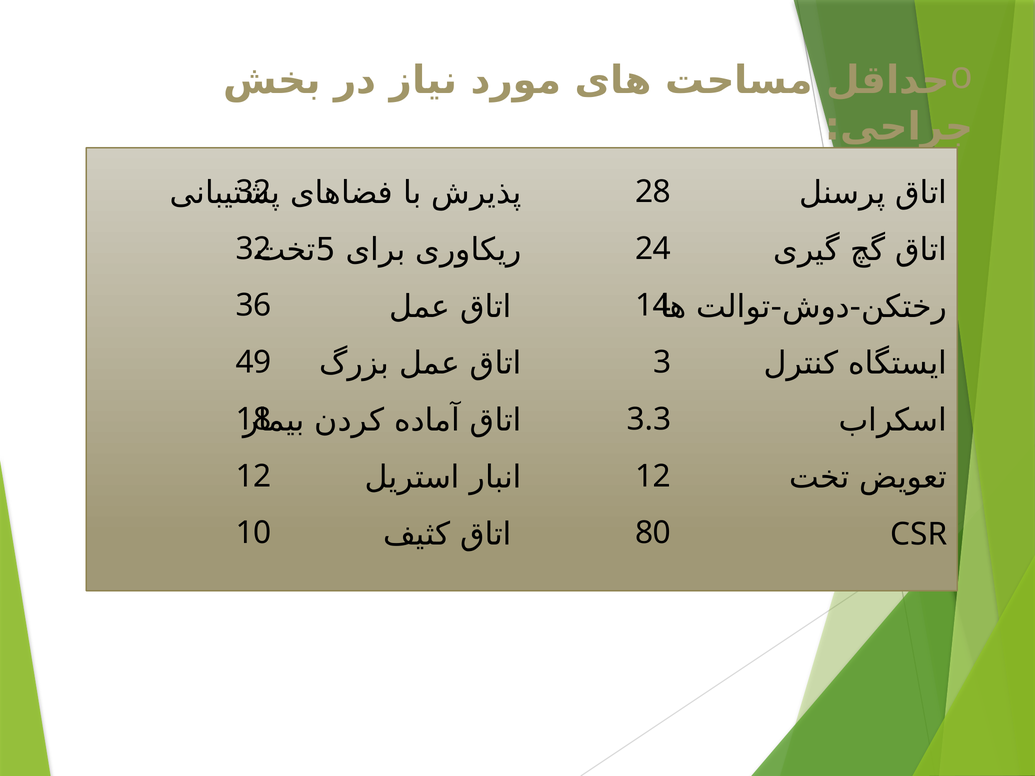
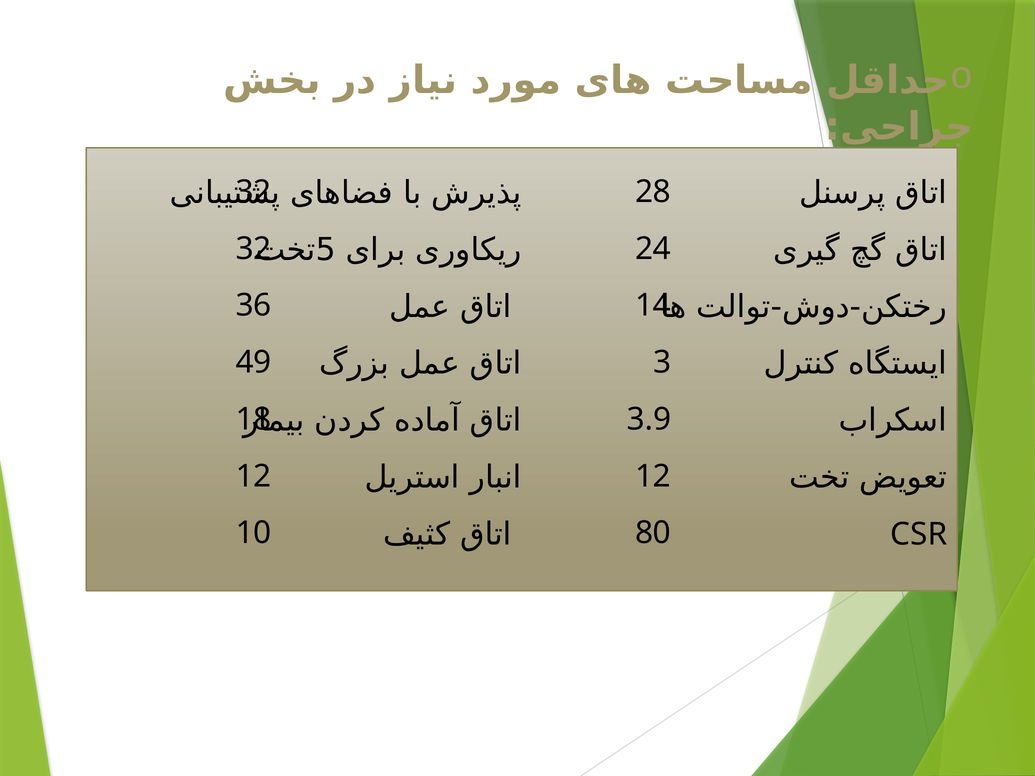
3.3: 3.3 -> 3.9 (649, 419)
